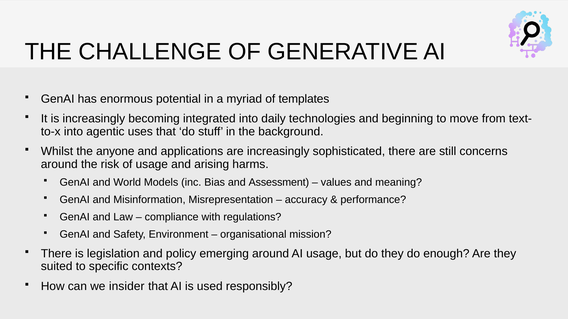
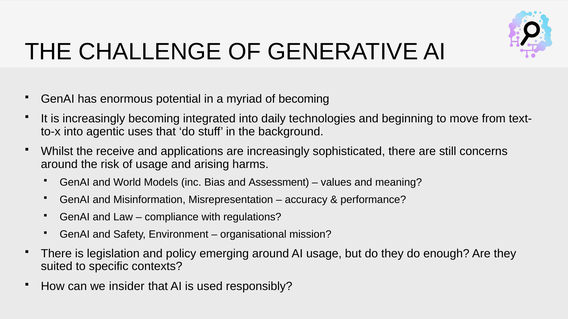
of templates: templates -> becoming (304, 99)
anyone: anyone -> receive (115, 152)
